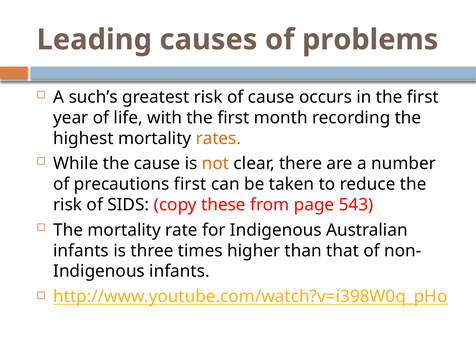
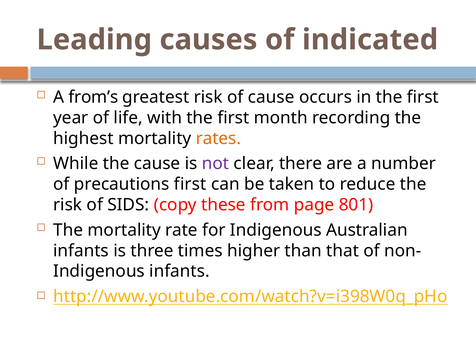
problems: problems -> indicated (370, 40)
such’s: such’s -> from’s (93, 97)
not colour: orange -> purple (216, 164)
543: 543 -> 801 (356, 205)
